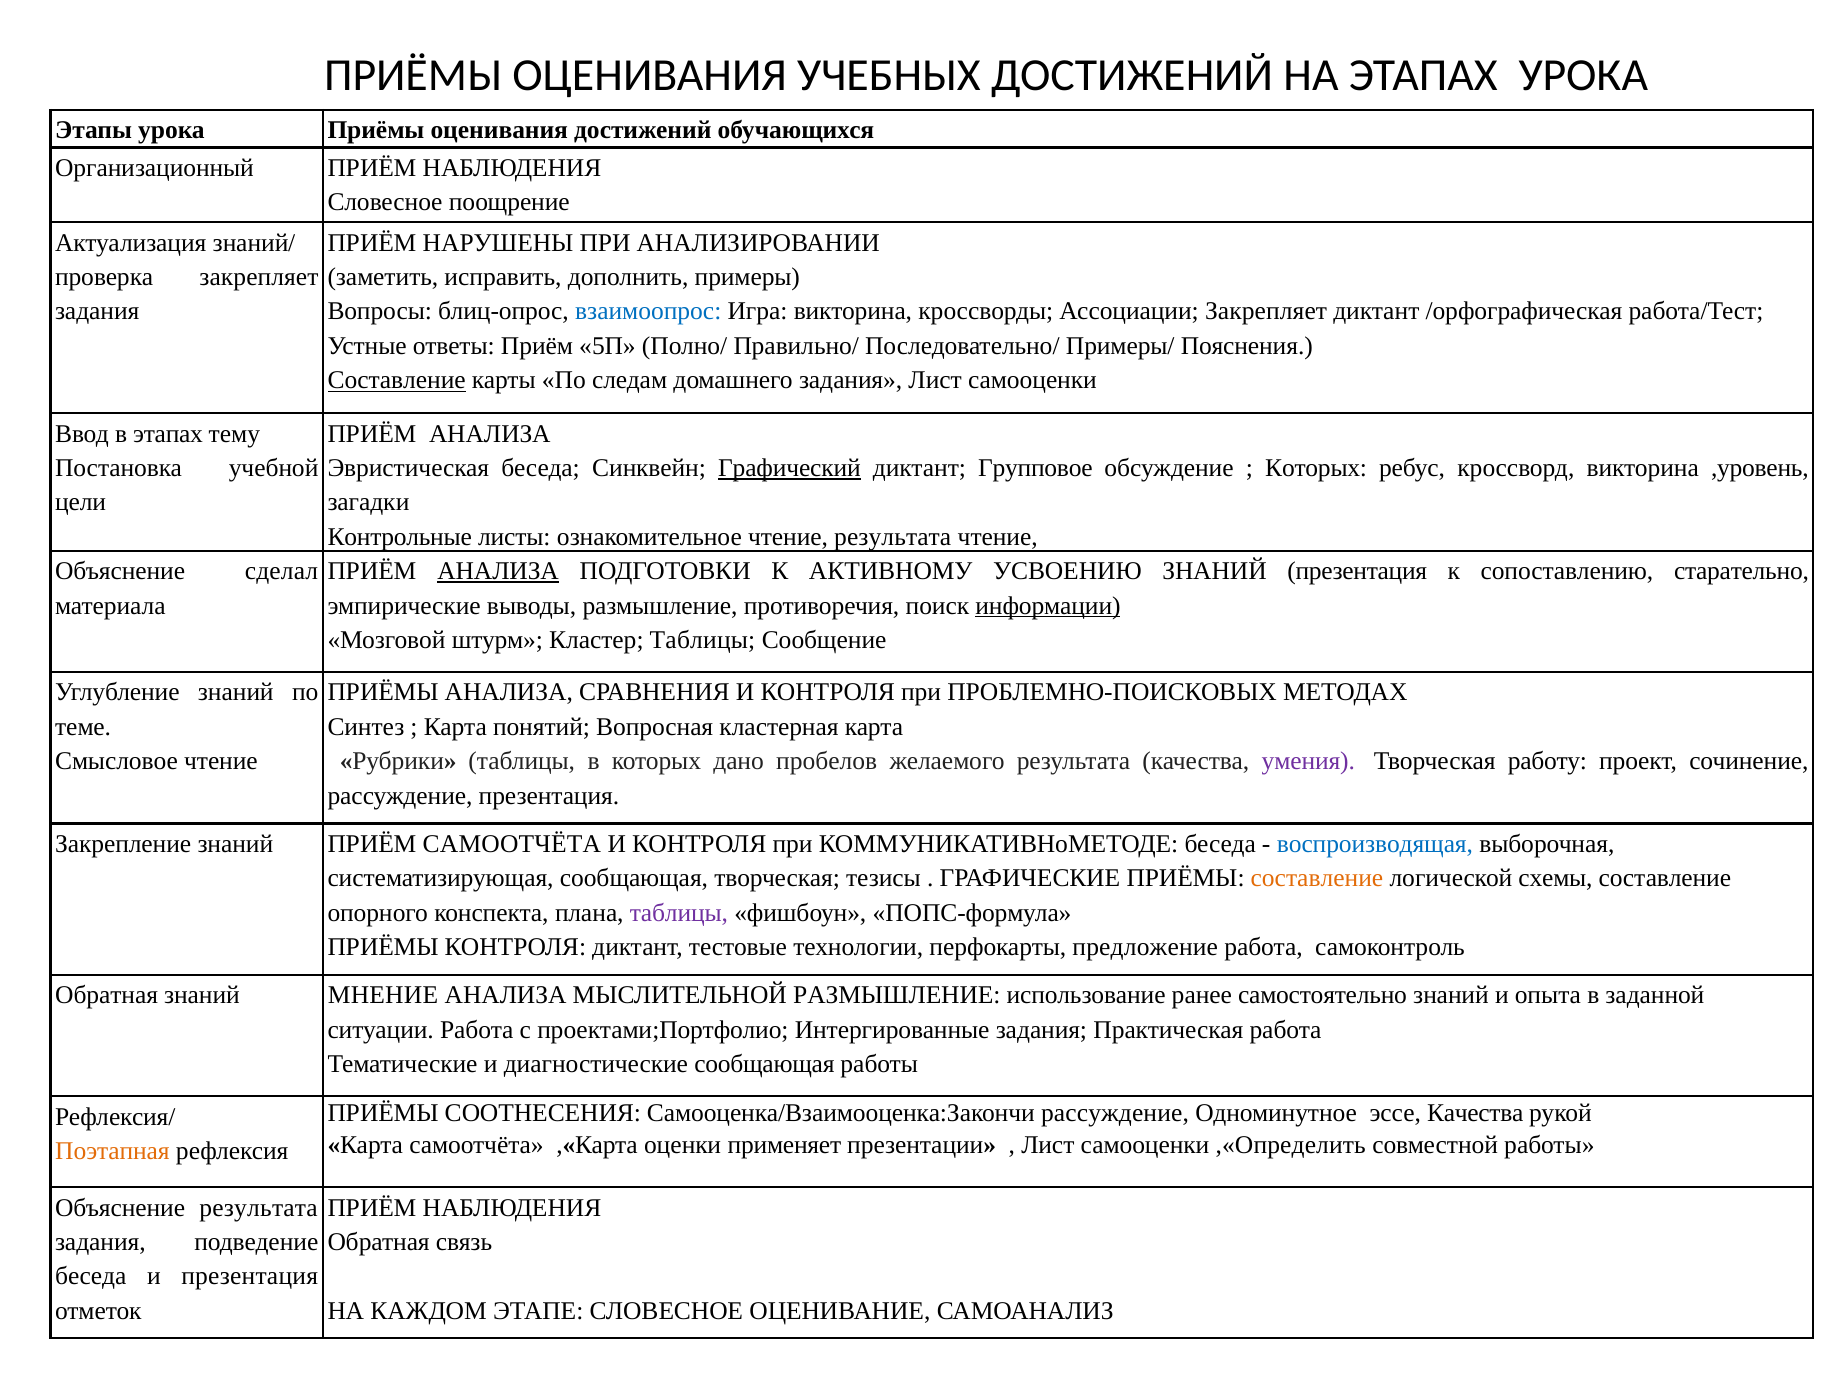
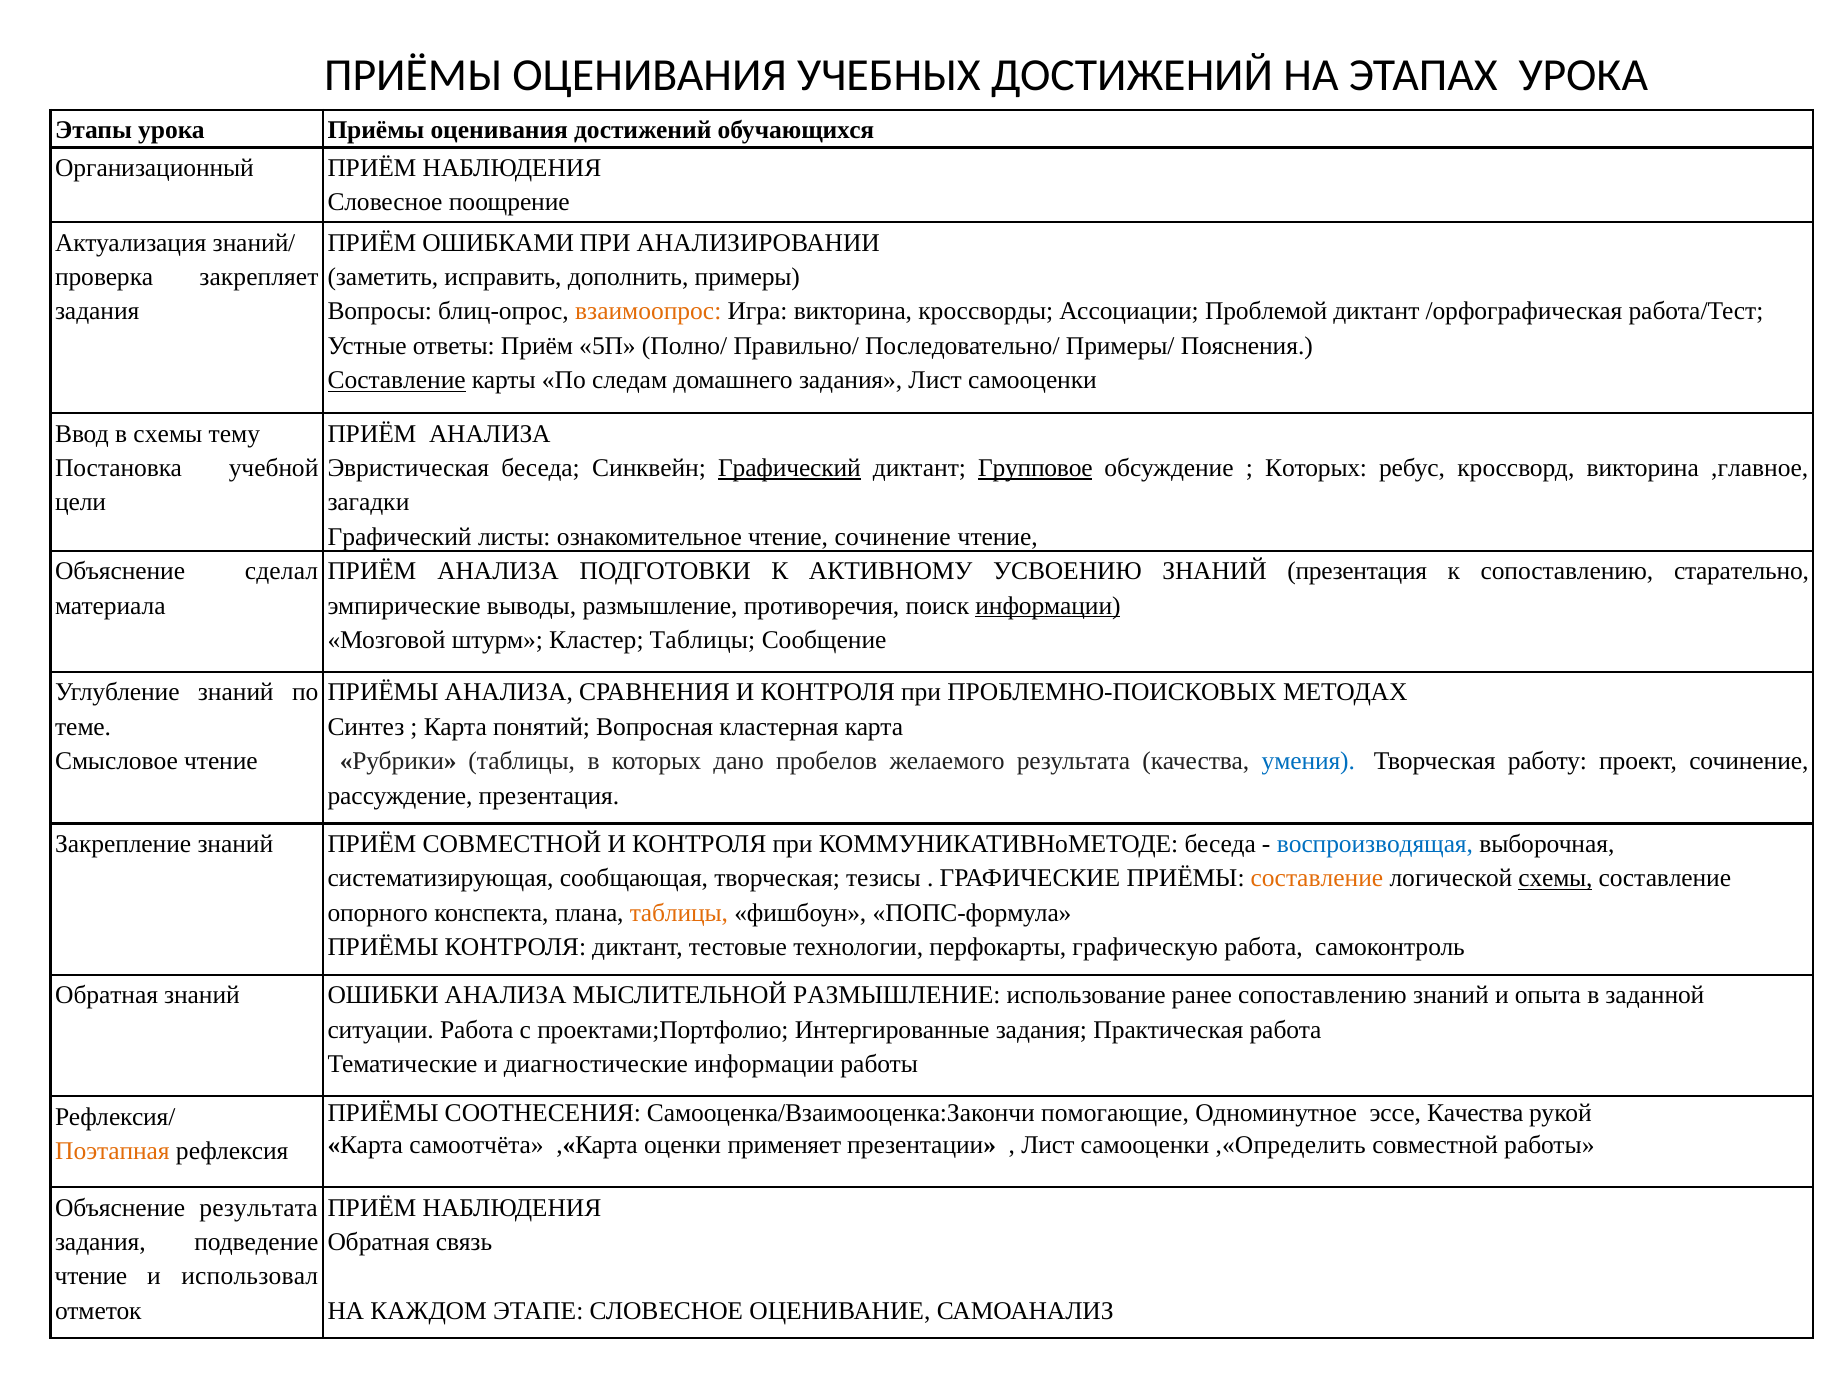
НАРУШЕНЫ: НАРУШЕНЫ -> ОШИБКАМИ (498, 243)
взаимоопрос colour: blue -> orange (648, 312)
Ассоциации Закрепляет: Закрепляет -> Проблемой (1266, 312)
в этапах: этапах -> схемы (168, 434)
Групповое underline: none -> present (1035, 468)
,уровень: ,уровень -> ,главное (1760, 468)
Контрольные: Контрольные -> Графический (400, 537)
чтение результата: результата -> сочинение (893, 537)
АНАЛИЗА underline: present -> none (498, 571)
умения colour: purple -> blue (1308, 761)
ПРИЁМ САМООТЧЁТА: САМООТЧЁТА -> СОВМЕСТНОЙ (512, 844)
схемы underline: none -> present (1555, 879)
таблицы colour: purple -> orange (679, 913)
предложение: предложение -> графическую (1145, 947)
МНЕНИЕ: МНЕНИЕ -> ОШИБКИ (383, 996)
ранее самостоятельно: самостоятельно -> сопоставлению (1322, 996)
диагностические сообщающая: сообщающая -> информации (764, 1064)
Самооценка/Взаимооценка:Закончи рассуждение: рассуждение -> помогающие (1115, 1114)
беседа: беседа -> чтение (91, 1277)
и презентация: презентация -> использовал (250, 1277)
